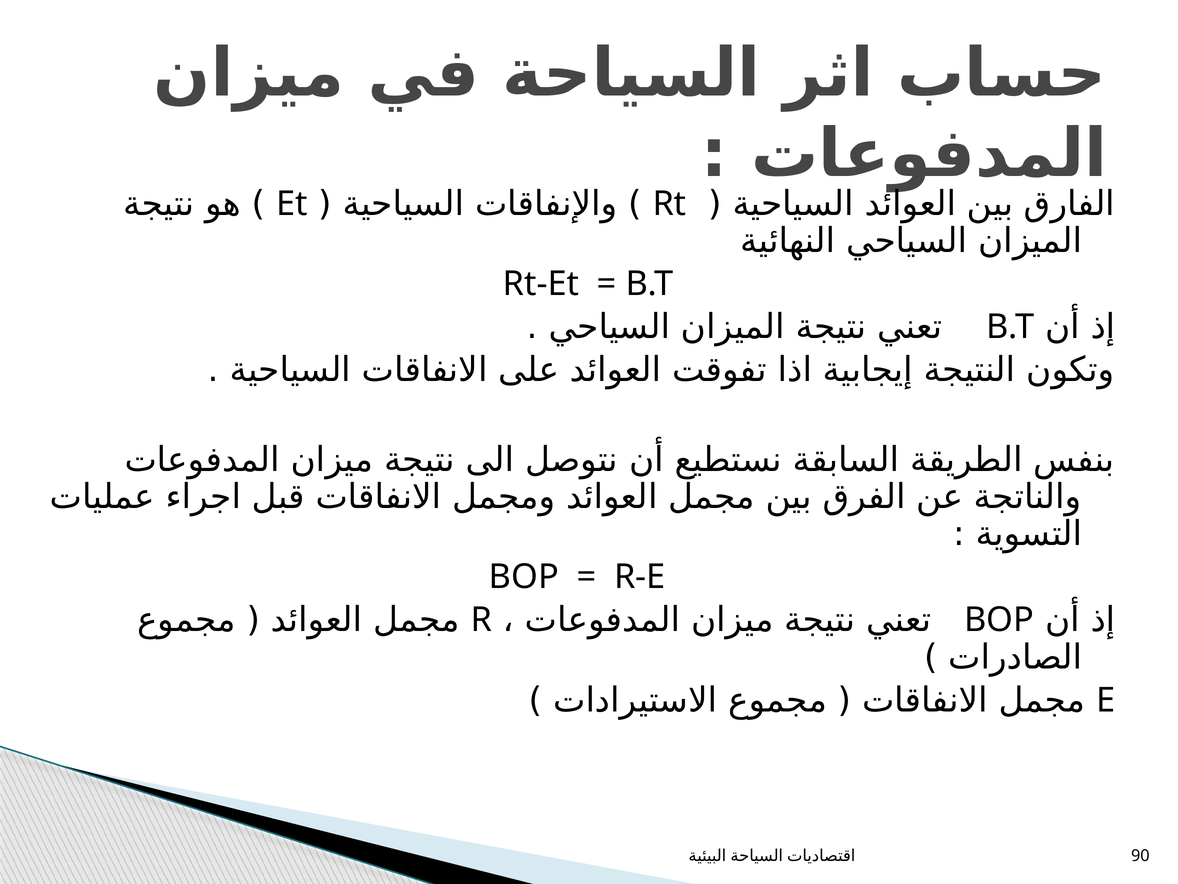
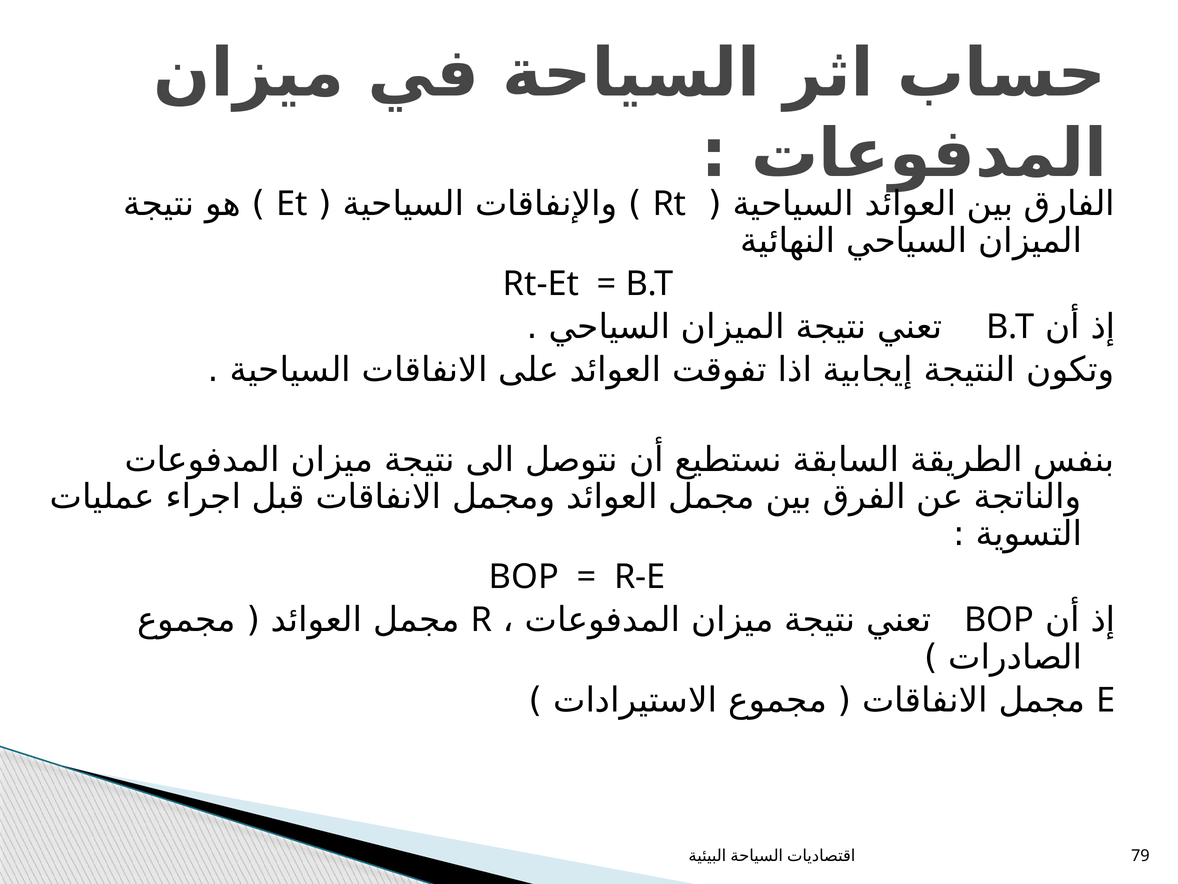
90: 90 -> 79 (1140, 856)
